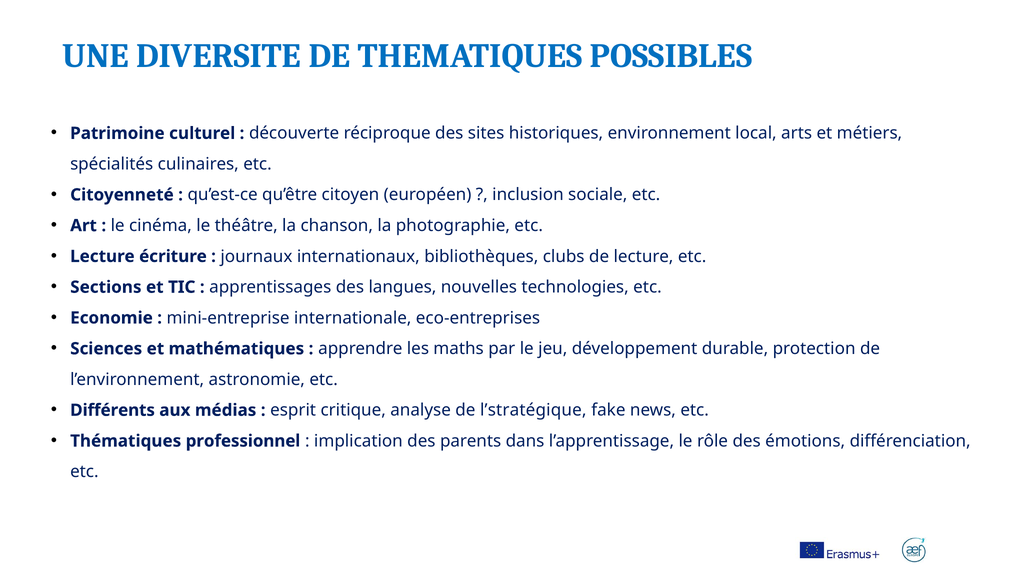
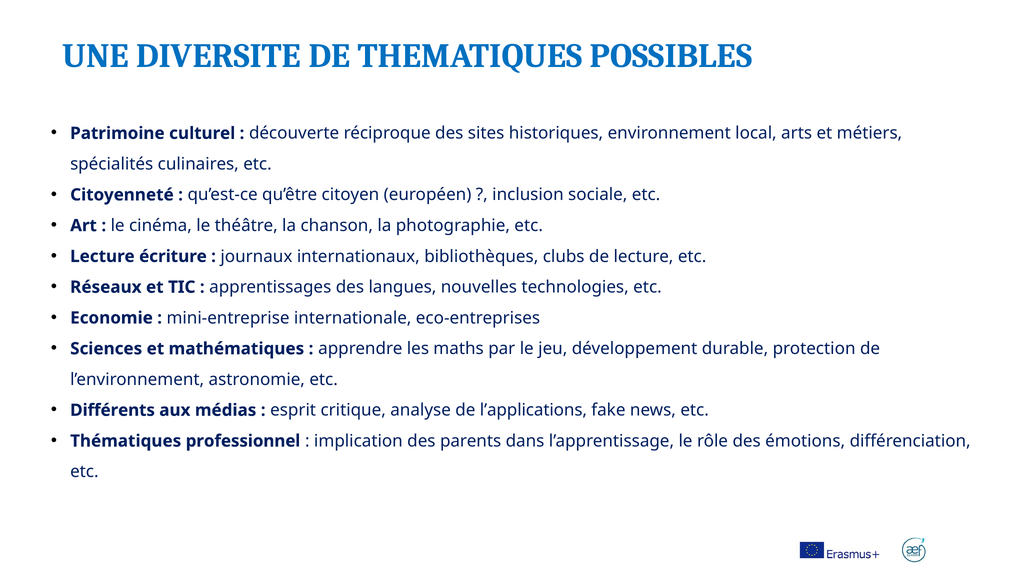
Sections: Sections -> Réseaux (106, 287)
l’stratégique: l’stratégique -> l’applications (533, 410)
